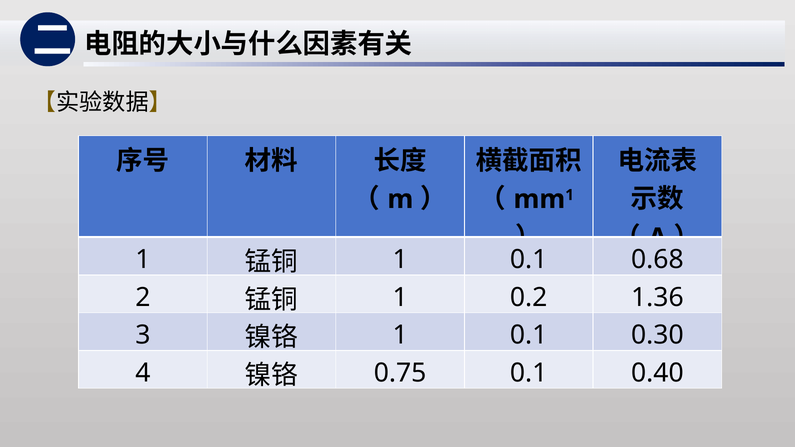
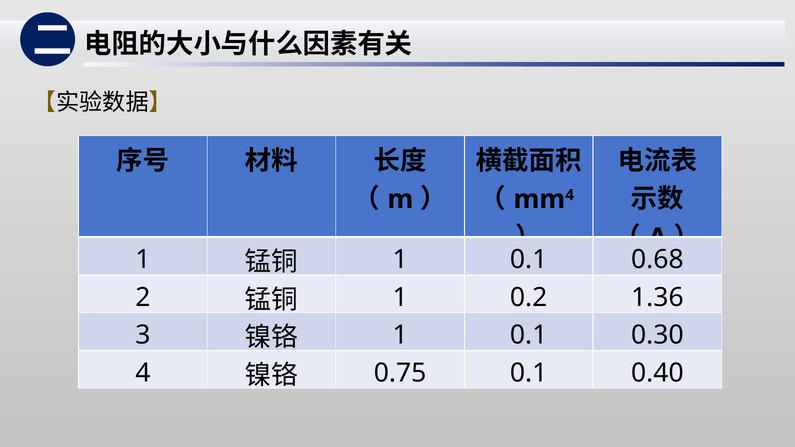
1: 1 -> 4 (570, 195)
